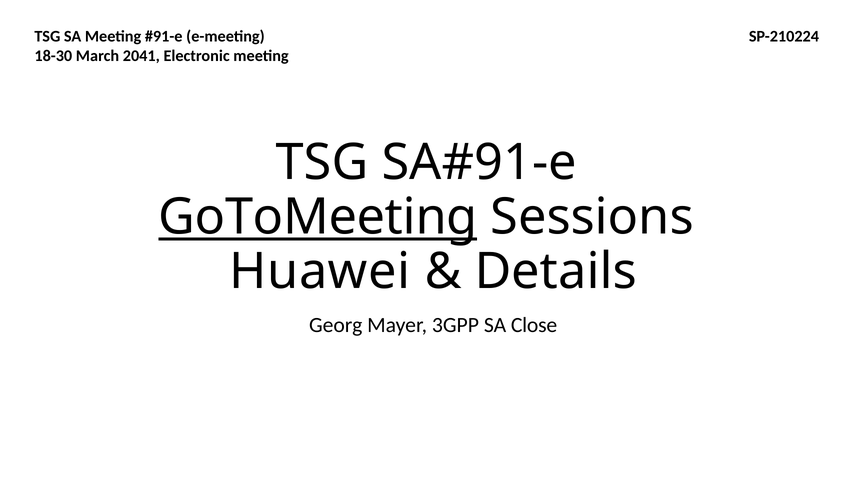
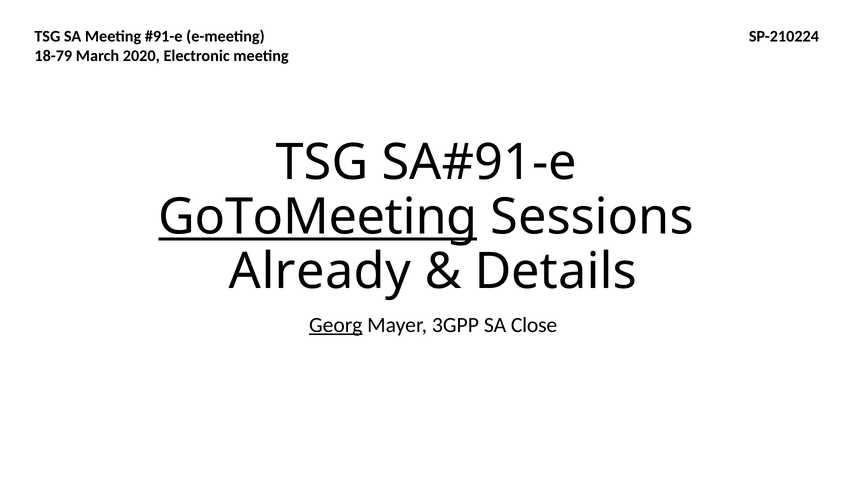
18-30: 18-30 -> 18-79 (53, 56)
2041: 2041 -> 2020 (141, 56)
Huawei: Huawei -> Already (320, 272)
Georg underline: none -> present (336, 325)
